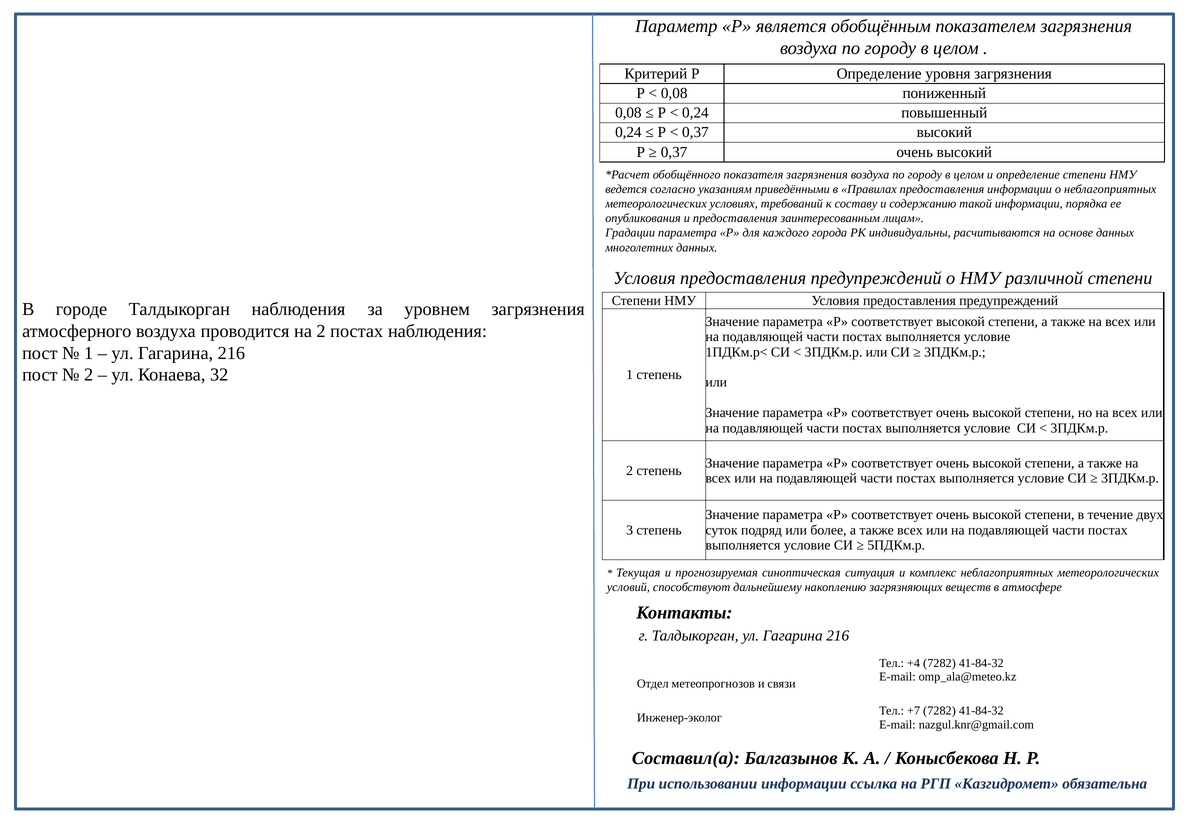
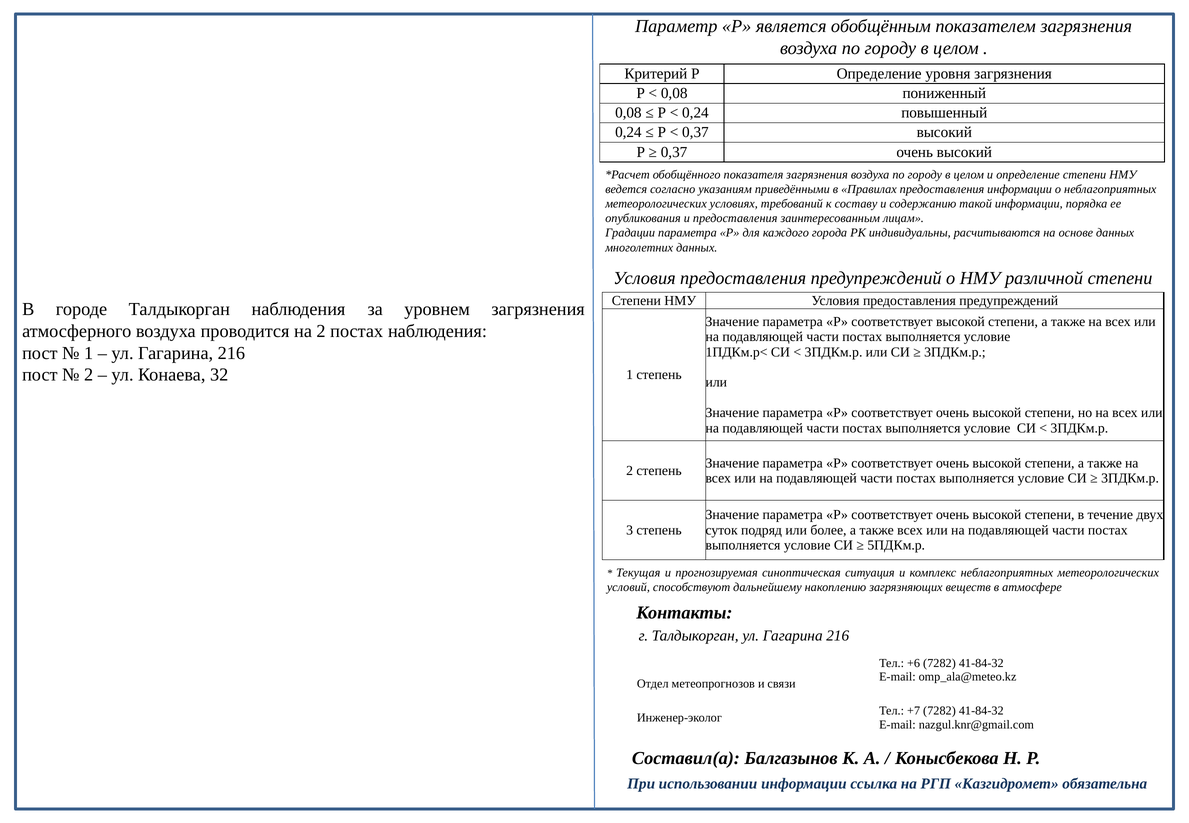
+4: +4 -> +6 (914, 664)
